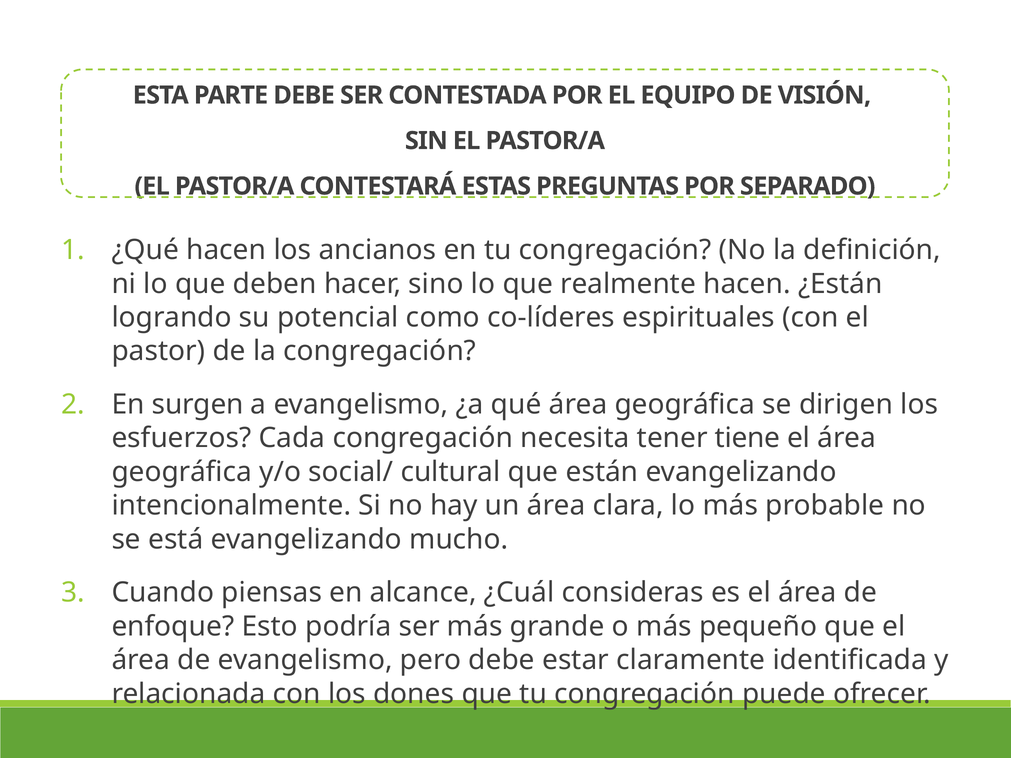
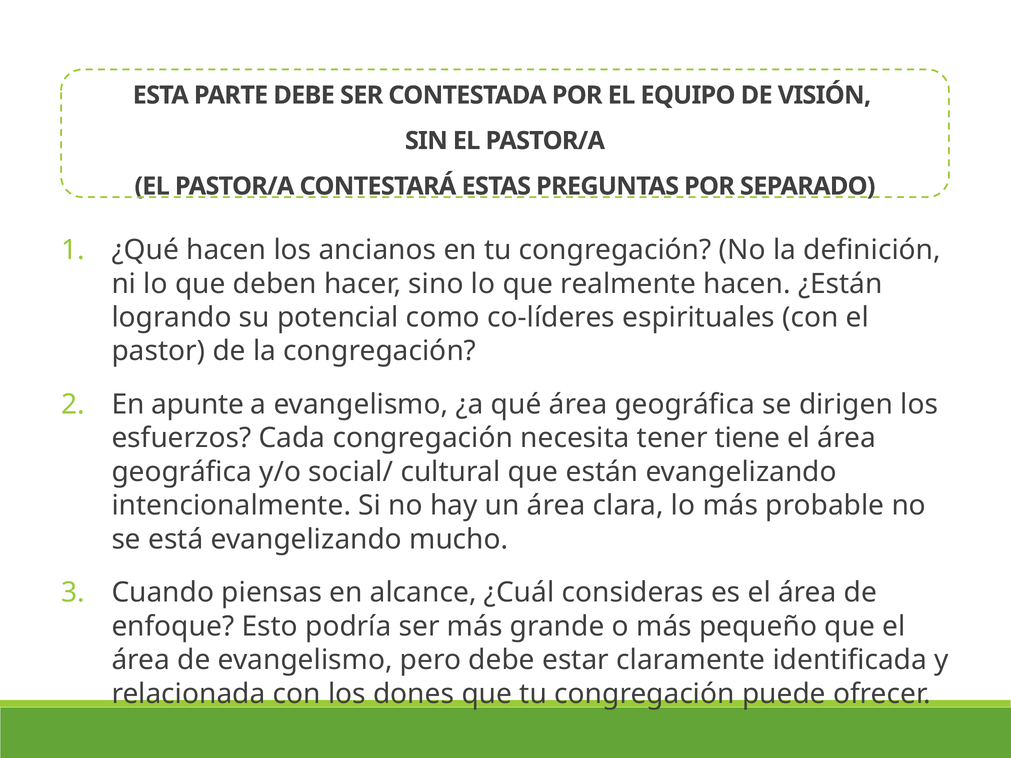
surgen: surgen -> apunte (198, 405)
